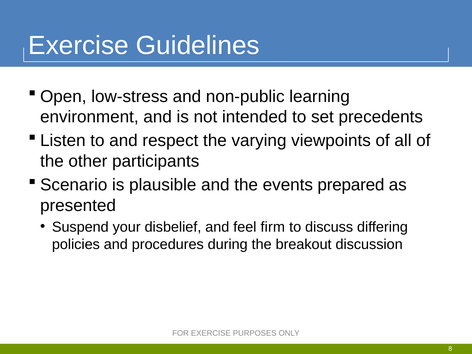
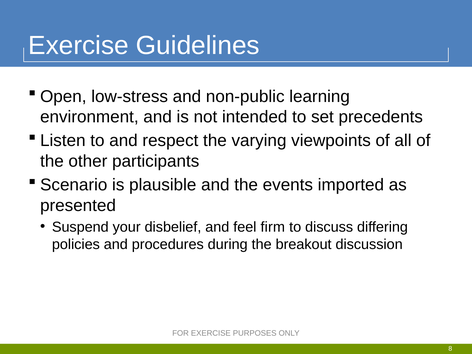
prepared: prepared -> imported (351, 185)
